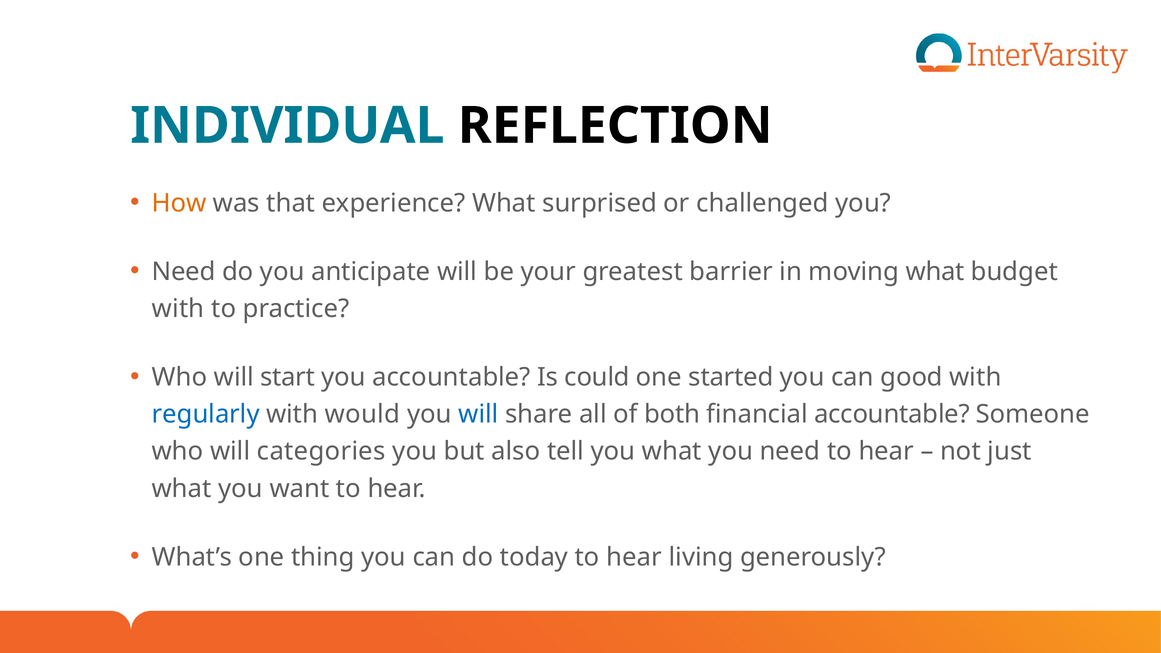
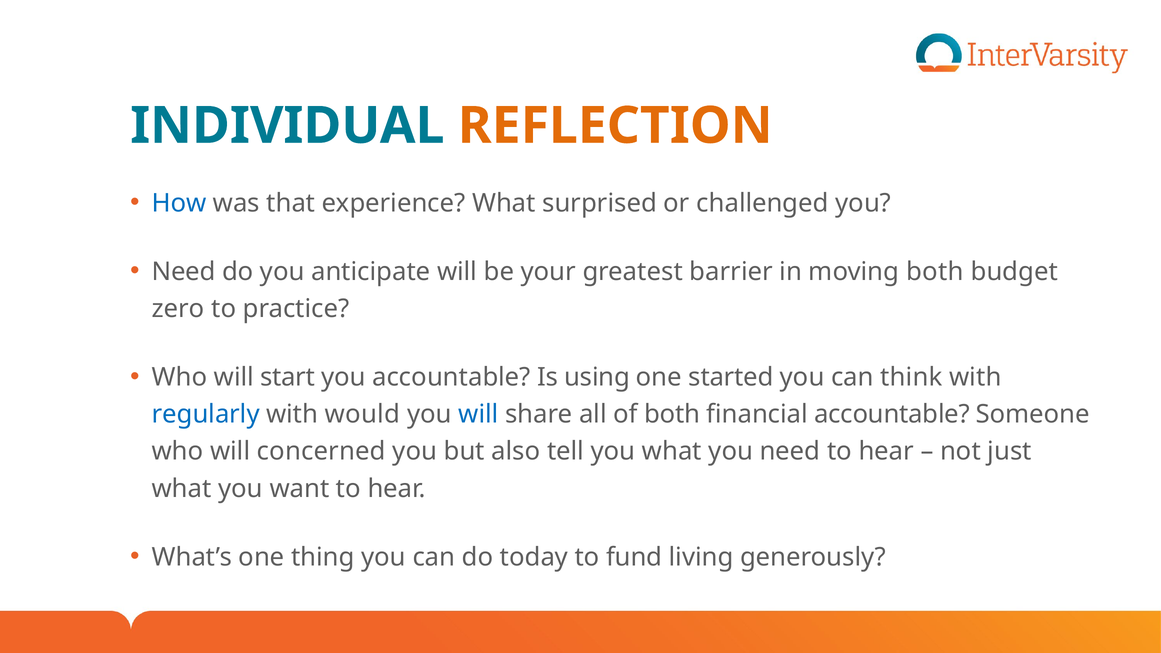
REFLECTION colour: black -> orange (615, 126)
How colour: orange -> blue (179, 203)
moving what: what -> both (935, 272)
with: with -> zero (178, 309)
could: could -> using (597, 377)
good: good -> think (911, 377)
categories: categories -> concerned (321, 452)
today to hear: hear -> fund (634, 557)
